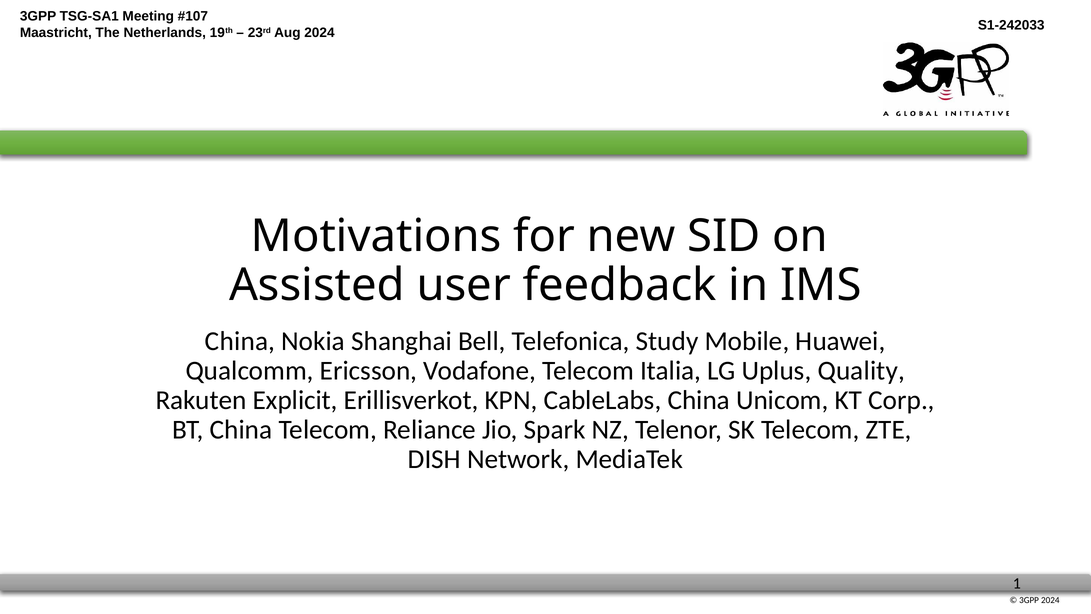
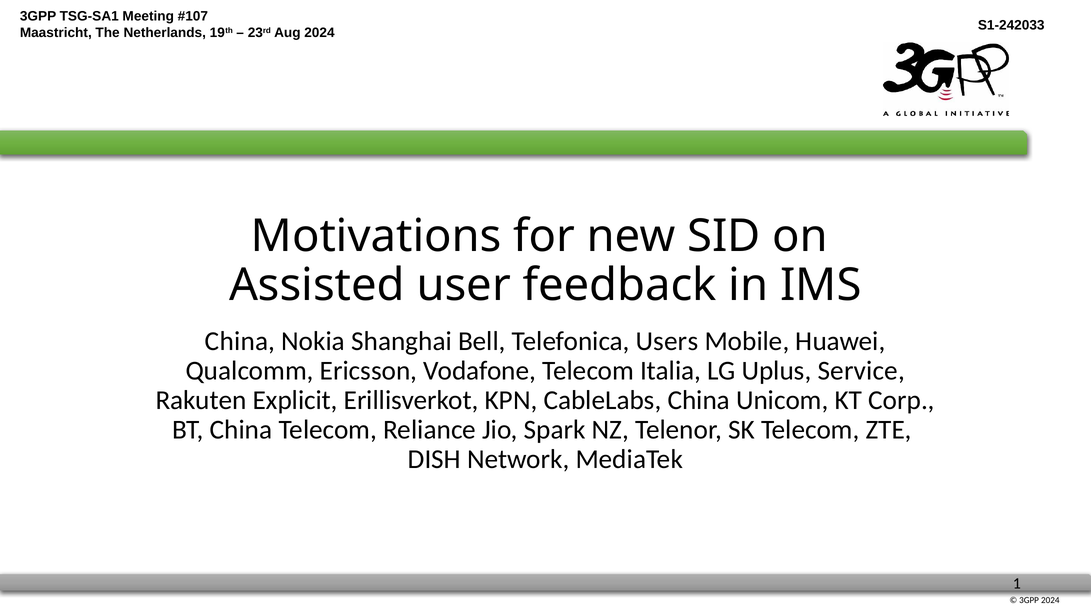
Study: Study -> Users (667, 341)
Quality: Quality -> Service (861, 370)
